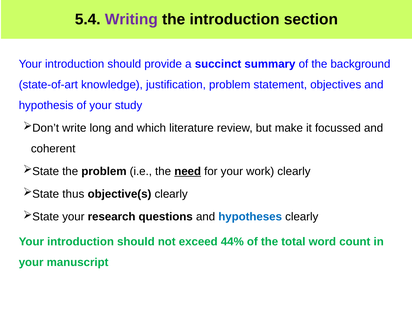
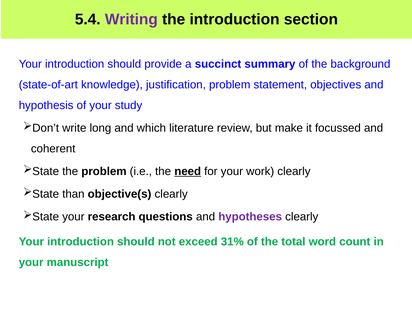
thus: thus -> than (73, 194)
hypotheses colour: blue -> purple (250, 217)
44%: 44% -> 31% (232, 242)
